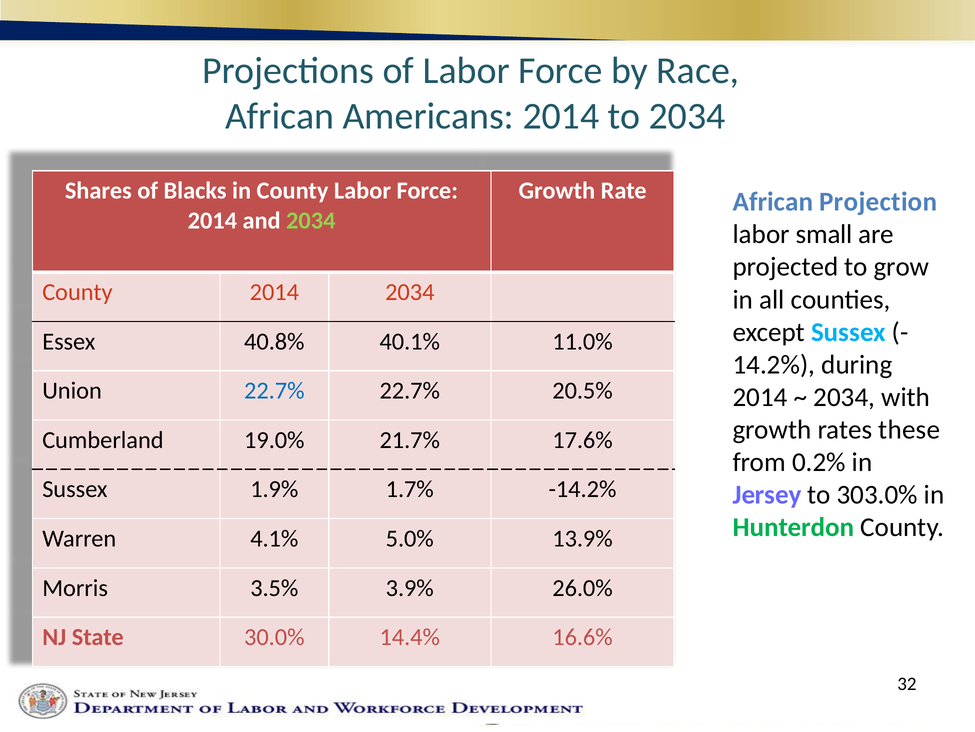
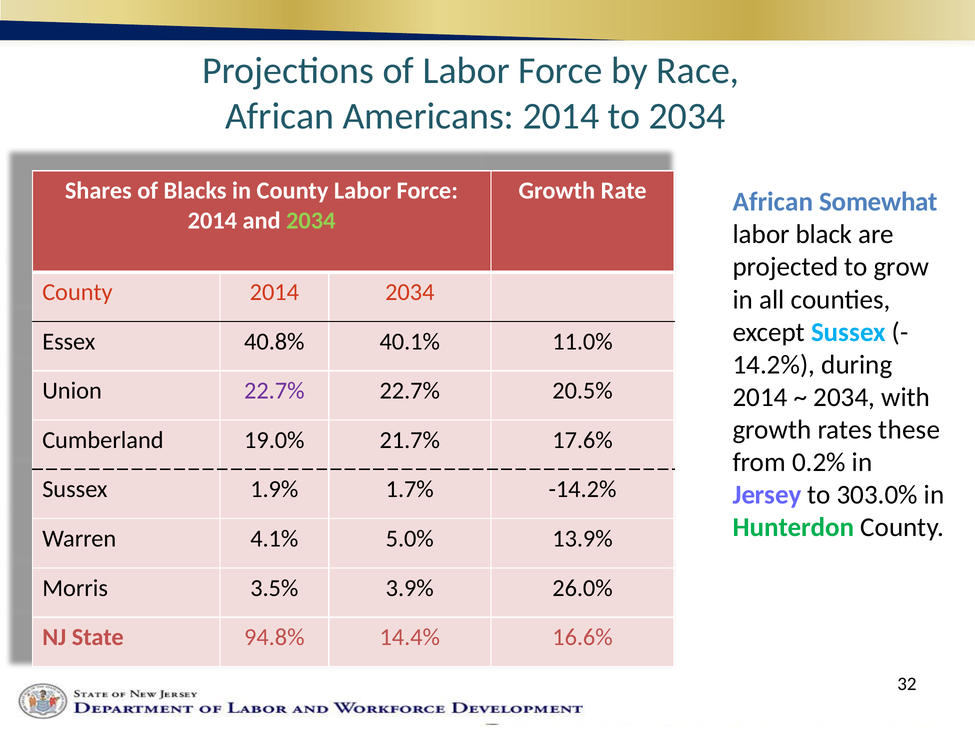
Projection: Projection -> Somewhat (879, 202)
small: small -> black (824, 234)
22.7% colour: blue -> purple (274, 390)
30.0%: 30.0% -> 94.8% (274, 637)
